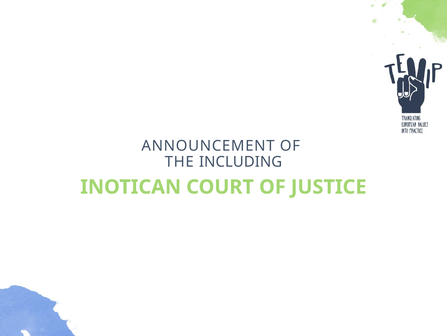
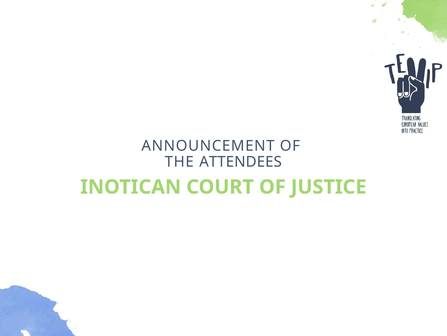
INCLUDING: INCLUDING -> ATTENDEES (241, 162)
